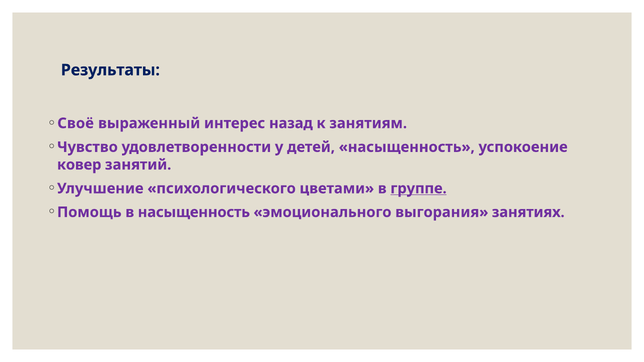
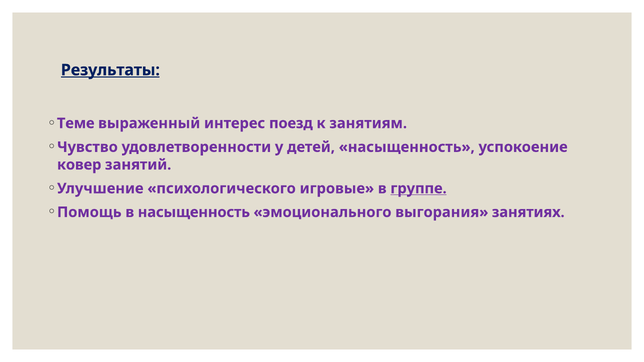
Результаты underline: none -> present (110, 70)
Своё: Своё -> Теме (76, 123)
назад: назад -> поезд (291, 123)
цветами: цветами -> игровые (337, 189)
